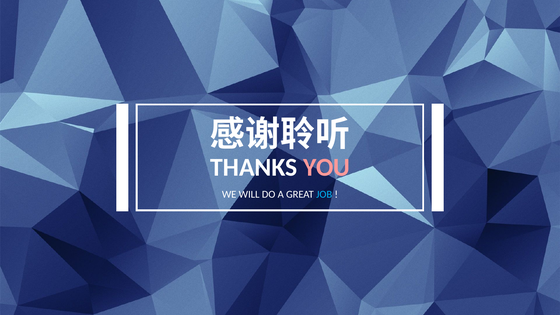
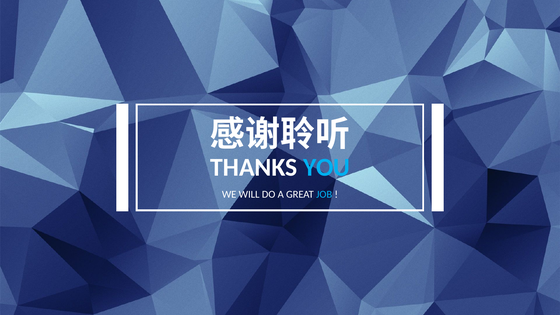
YOU colour: pink -> light blue (327, 167)
